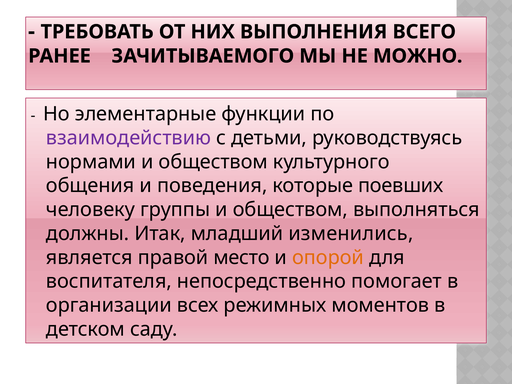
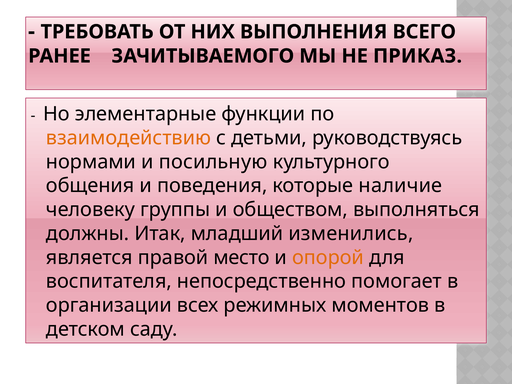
МОЖНО: МОЖНО -> ПРИКАЗ (418, 56)
взаимодействию colour: purple -> orange (129, 138)
нормами и обществом: обществом -> посильную (213, 162)
поевших: поевших -> наличие (400, 186)
